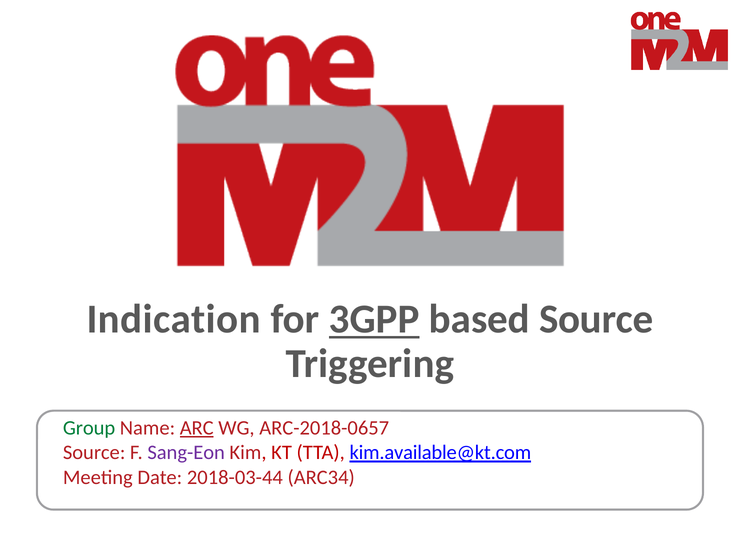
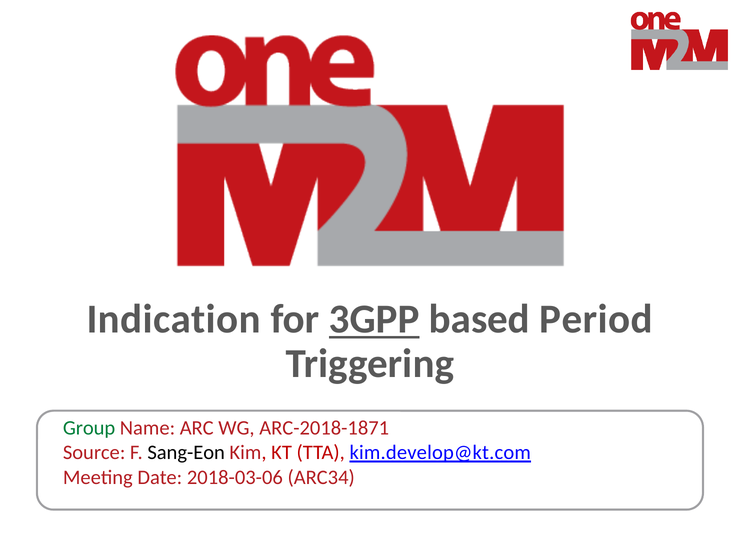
based Source: Source -> Period (596, 319)
ARC underline: present -> none (197, 428)
ARC-2018-0657: ARC-2018-0657 -> ARC-2018-1871 (324, 428)
Sang-Eon colour: purple -> black (186, 453)
kim.available@kt.com: kim.available@kt.com -> kim.develop@kt.com (440, 453)
2018-03-44: 2018-03-44 -> 2018-03-06 (235, 478)
